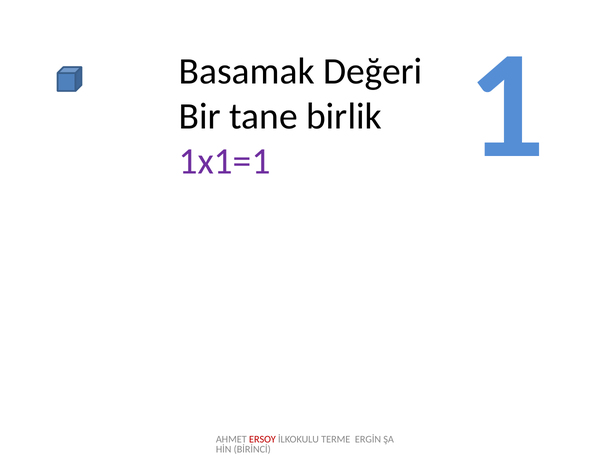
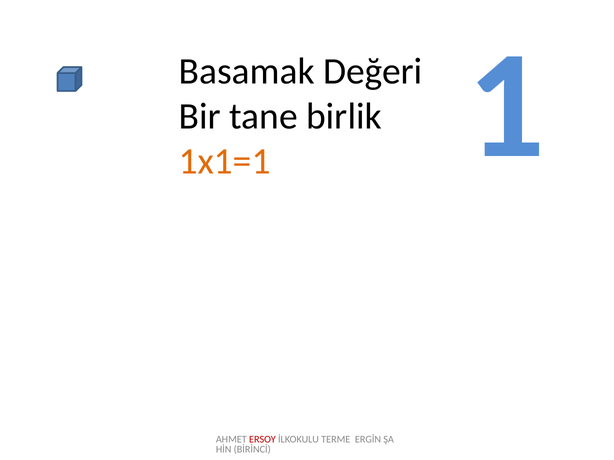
1x1=1 colour: purple -> orange (225, 161)
